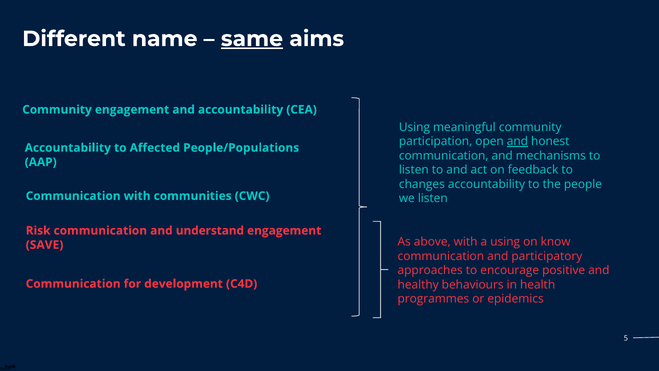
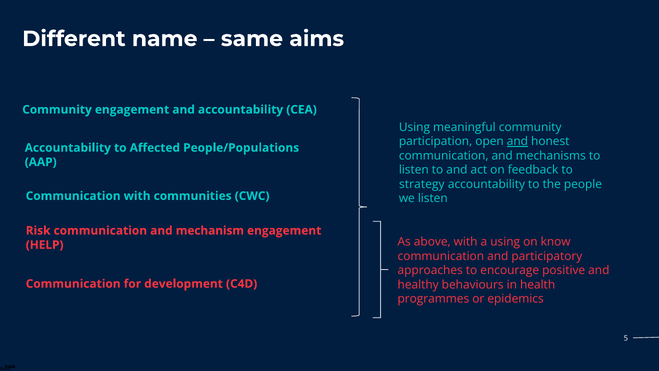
same underline: present -> none (252, 39)
changes: changes -> strategy (422, 184)
understand: understand -> mechanism (210, 230)
SAVE: SAVE -> HELP (45, 245)
